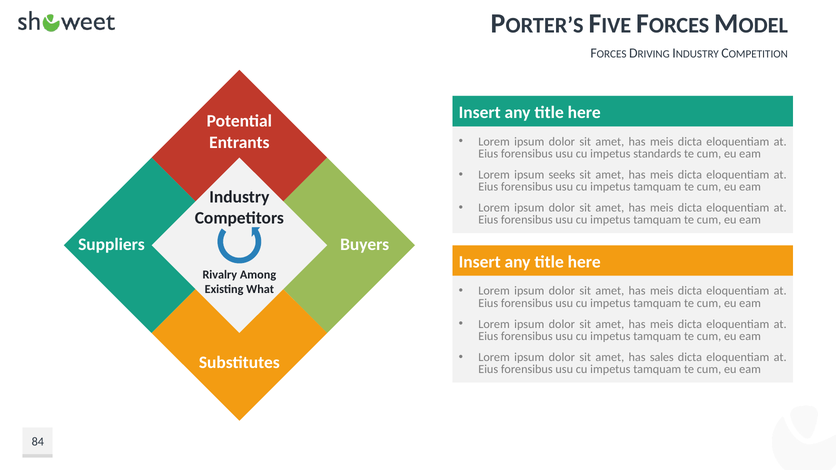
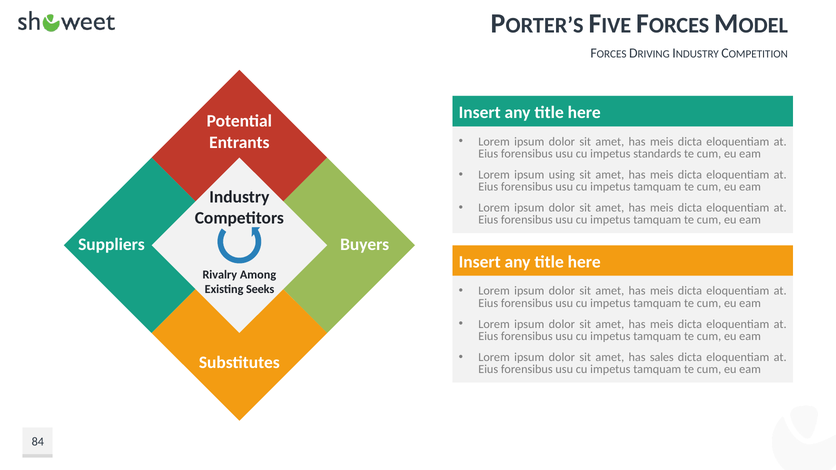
seeks: seeks -> using (562, 175)
What: What -> Seeks (260, 289)
